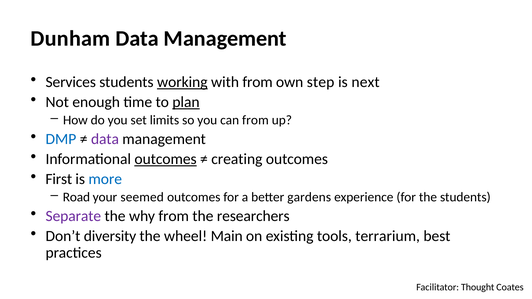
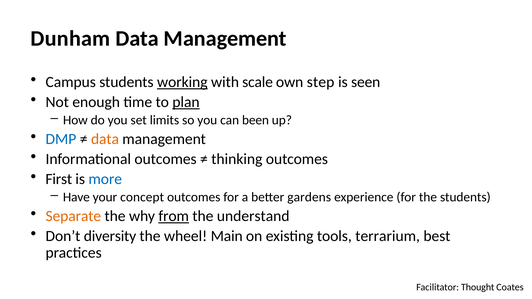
Services: Services -> Campus (71, 82)
with from: from -> scale (258, 82)
next: next -> seen (366, 82)
can from: from -> been (256, 120)
data colour: purple -> orange (105, 139)
outcomes underline: present -> none (166, 159)
creating: creating -> thinking (237, 159)
Road: Road -> Have (76, 197)
seemed: seemed -> concept (142, 197)
Separate colour: purple -> orange (73, 216)
from underline: none -> present (174, 216)
researchers: researchers -> understand (253, 216)
